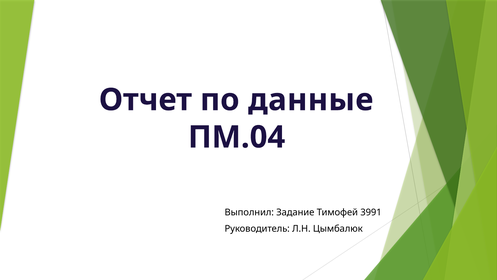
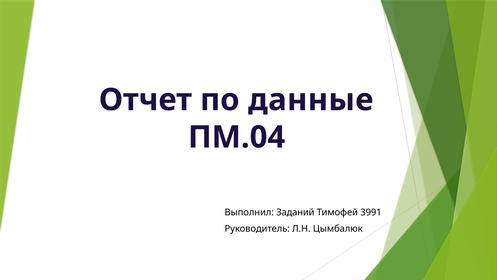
Задание: Задание -> Заданий (295, 212)
